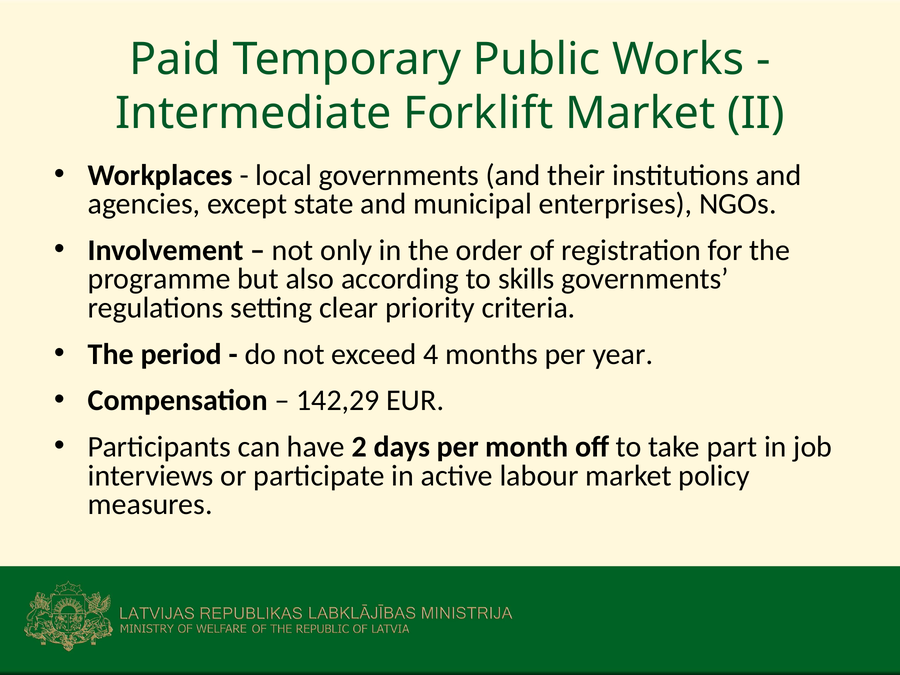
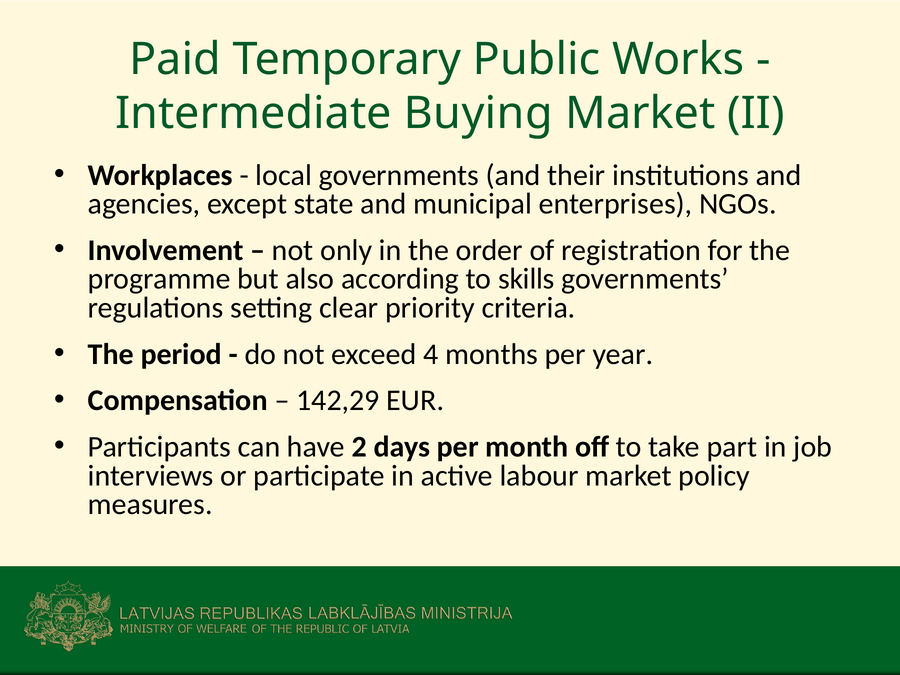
Forklift: Forklift -> Buying (478, 113)
